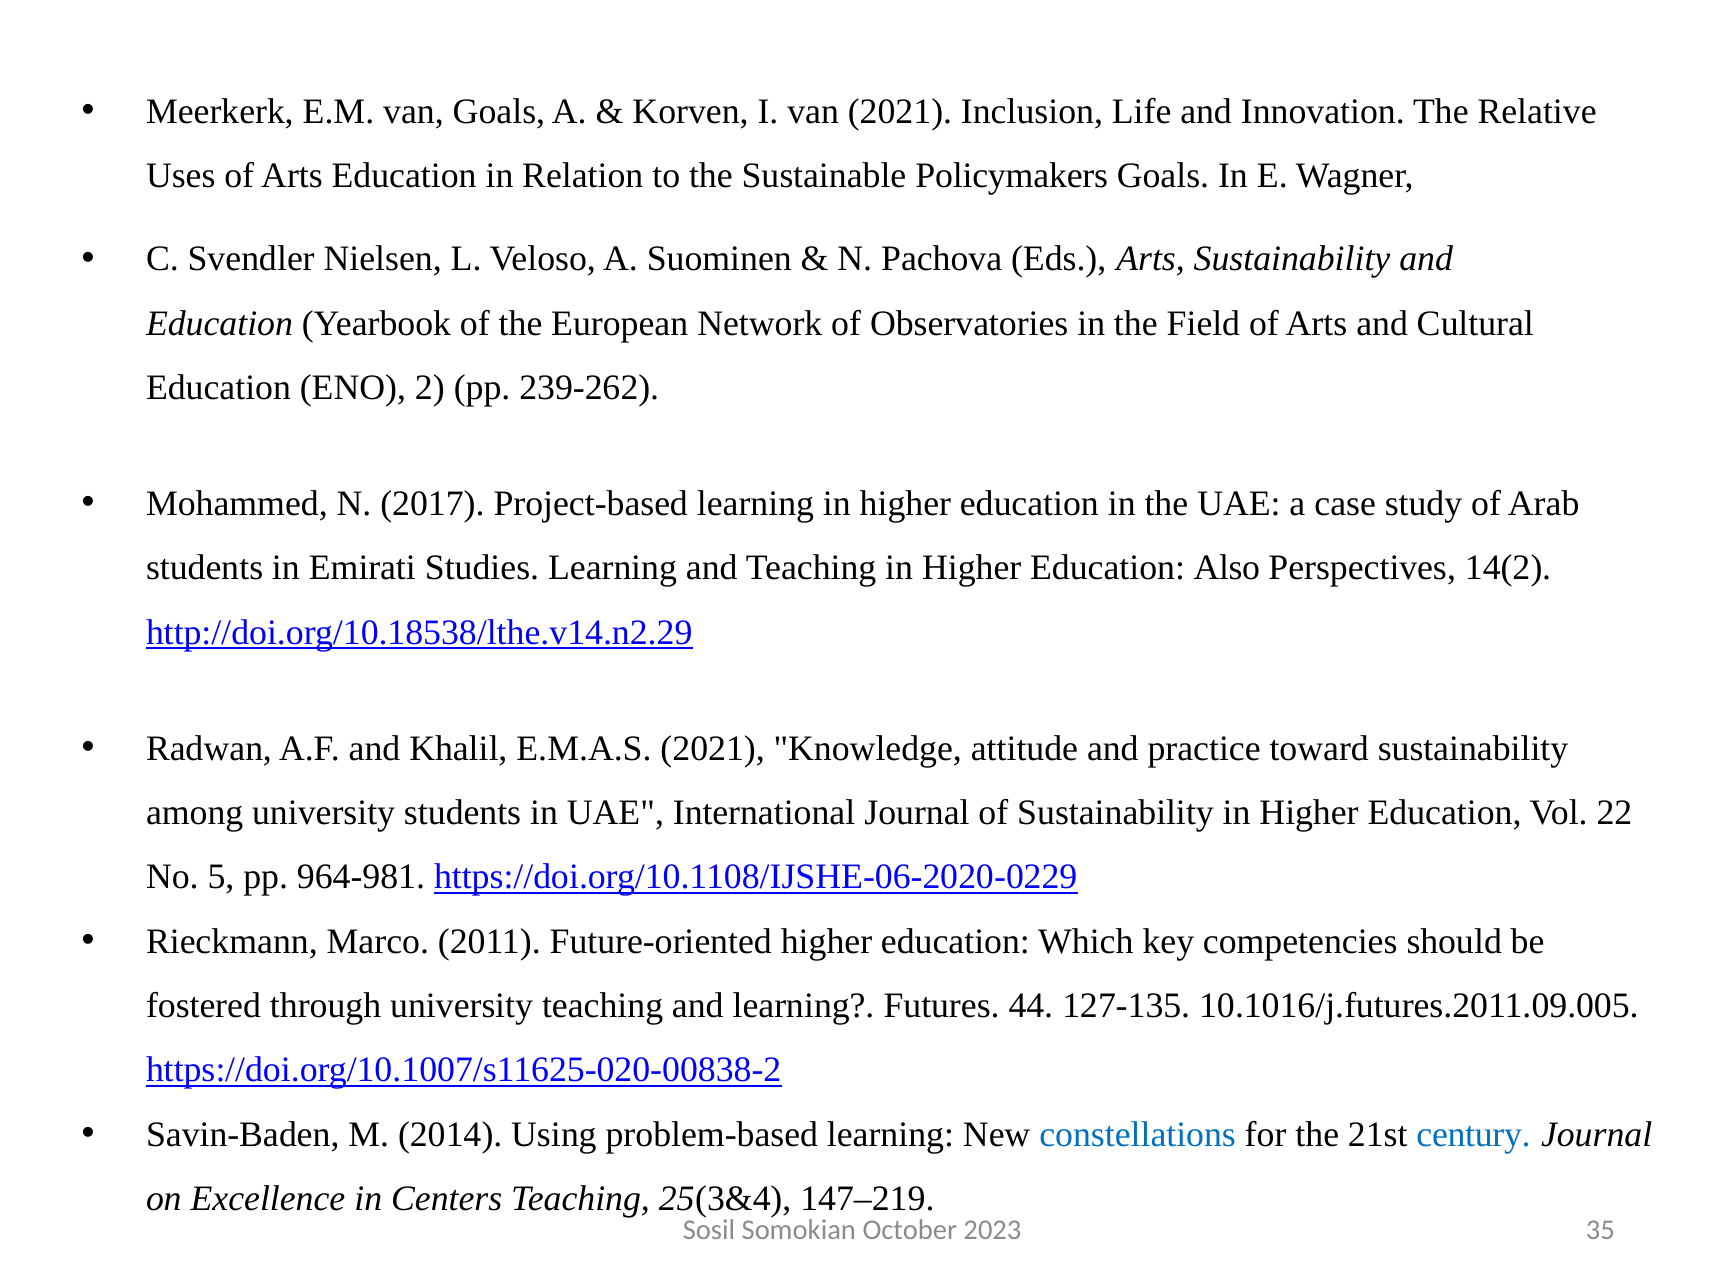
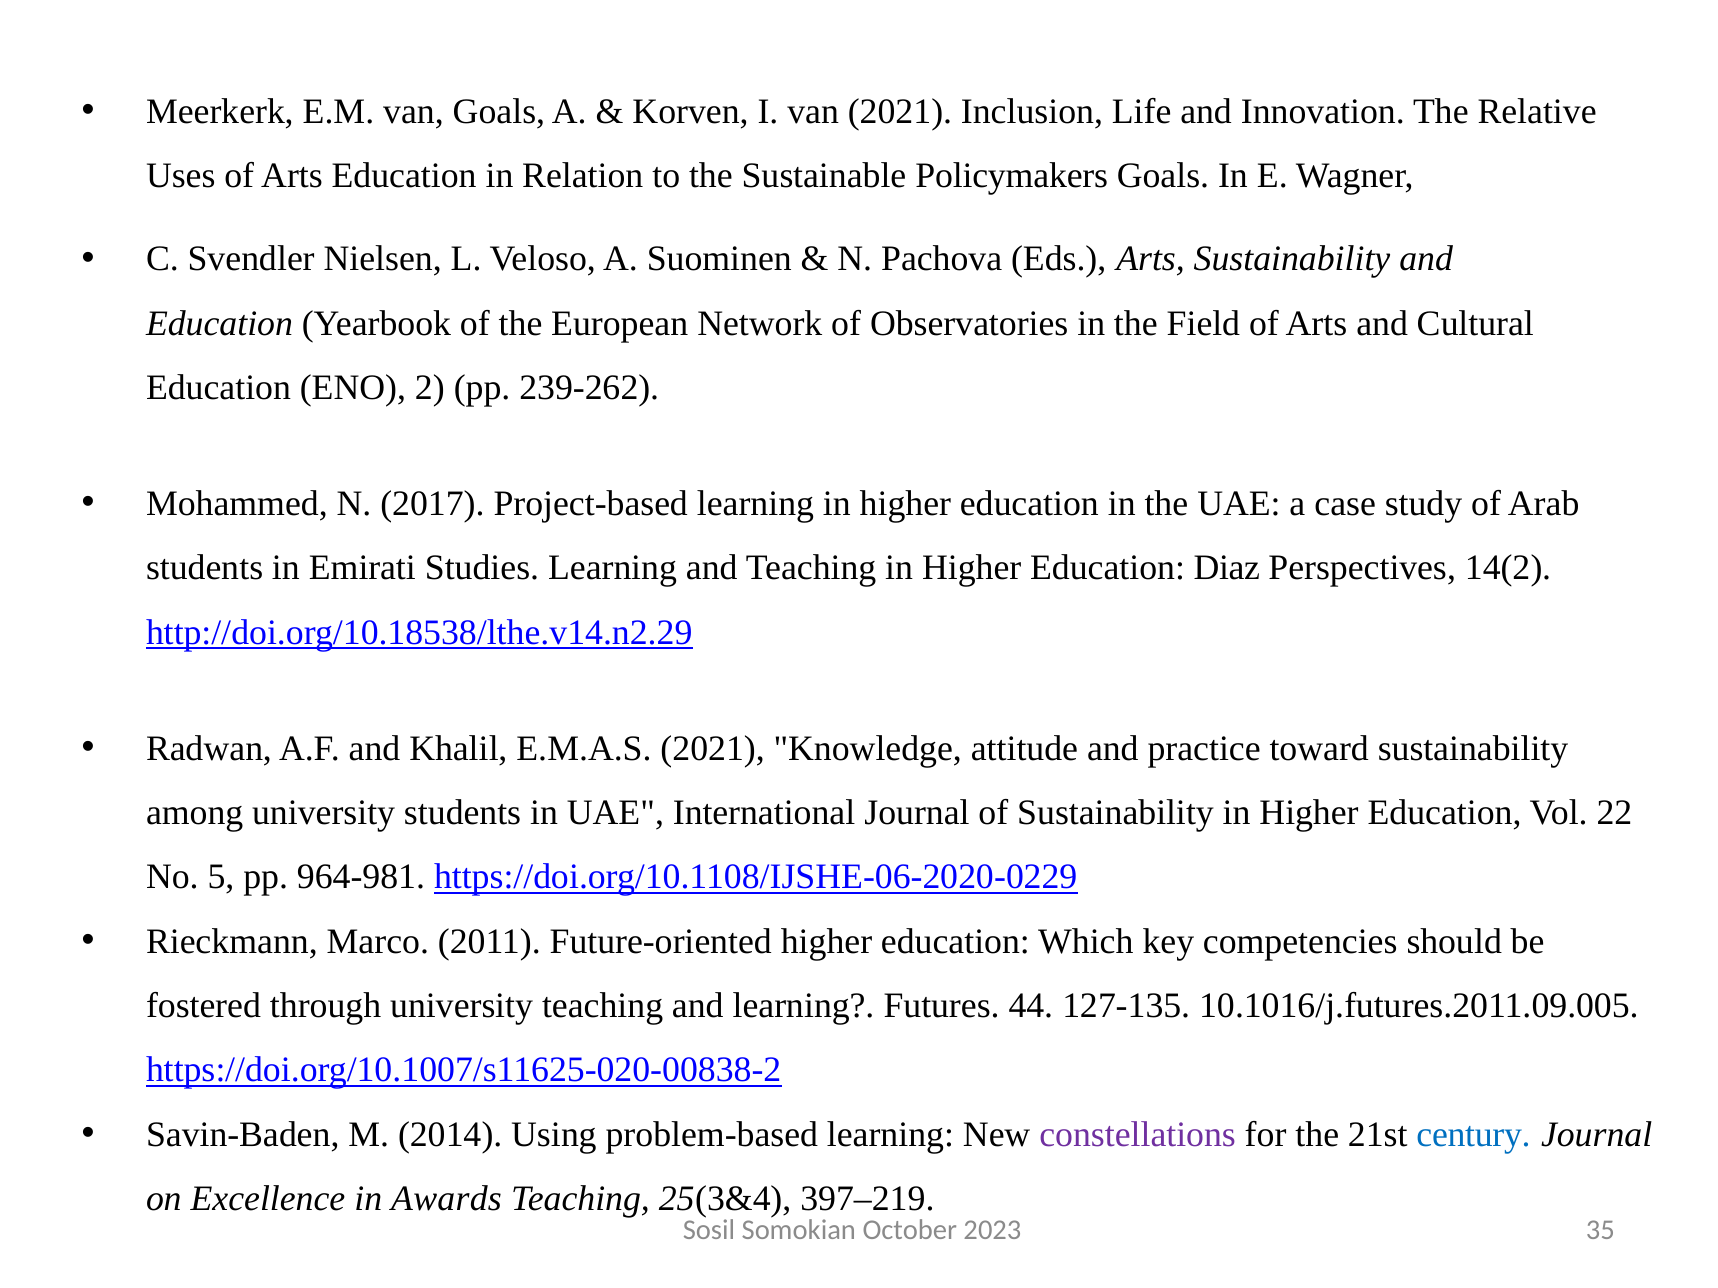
Also: Also -> Diaz (1227, 568)
constellations colour: blue -> purple (1138, 1135)
Centers: Centers -> Awards (447, 1199)
147–219: 147–219 -> 397–219 (867, 1199)
